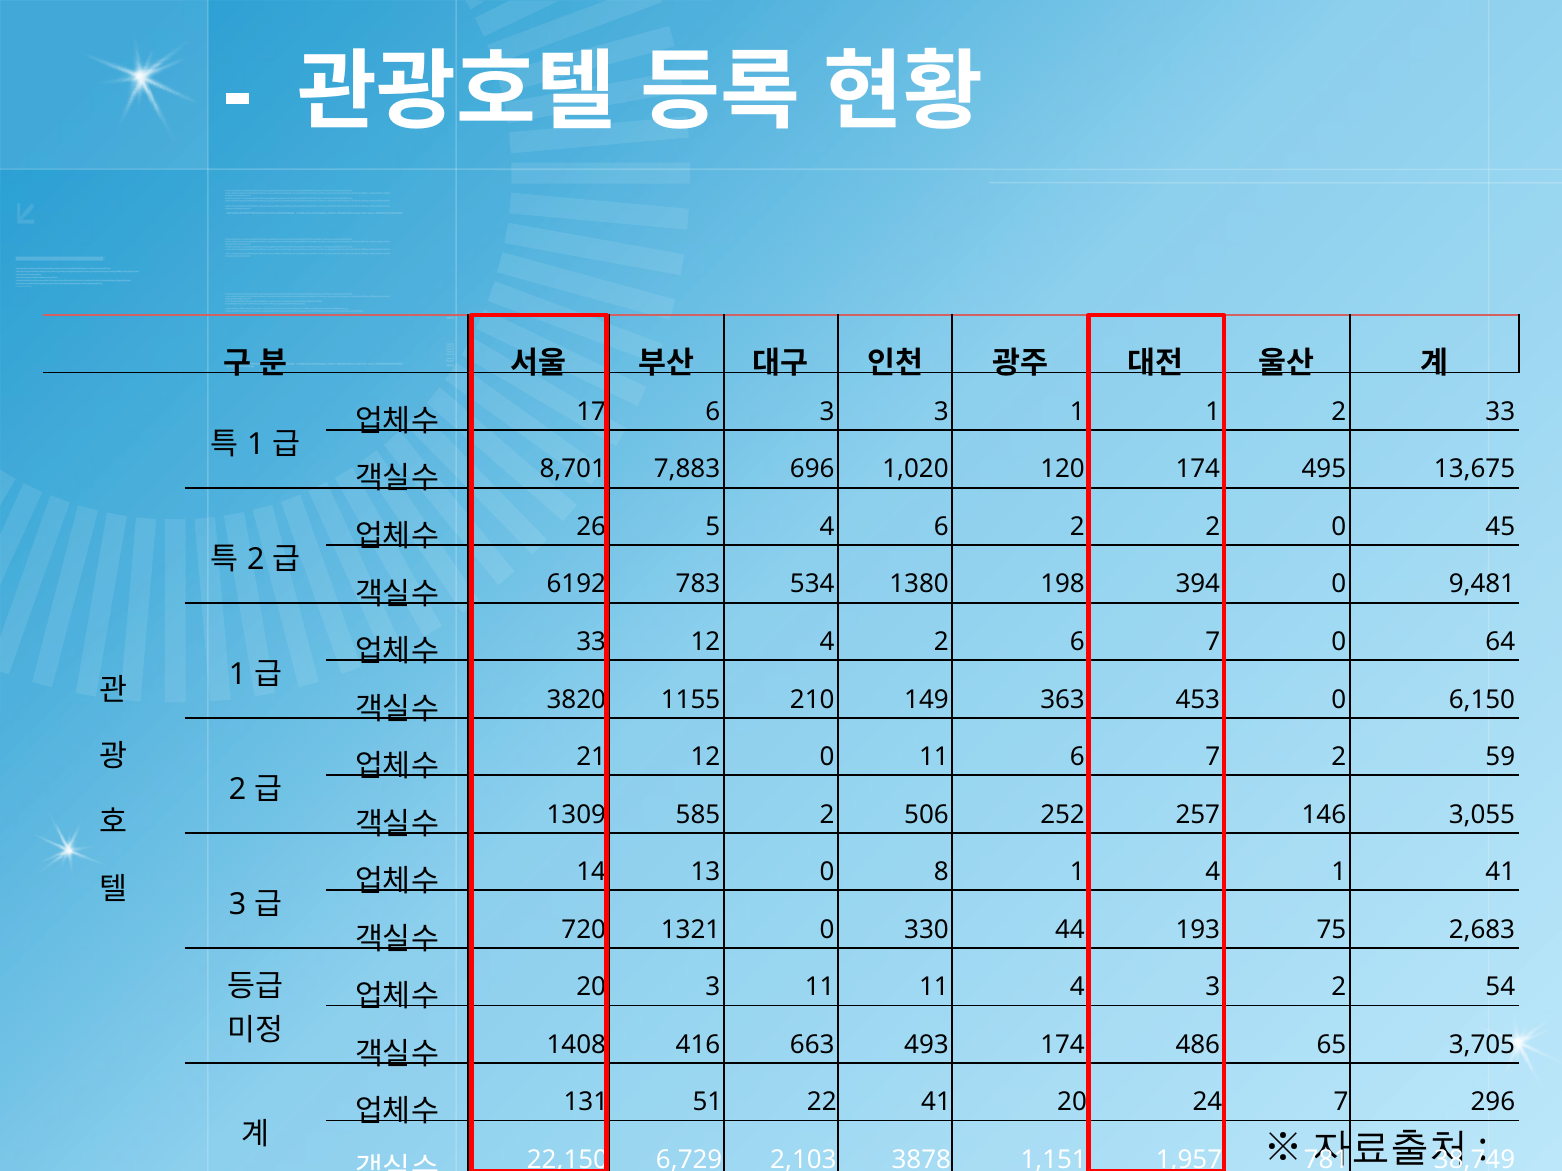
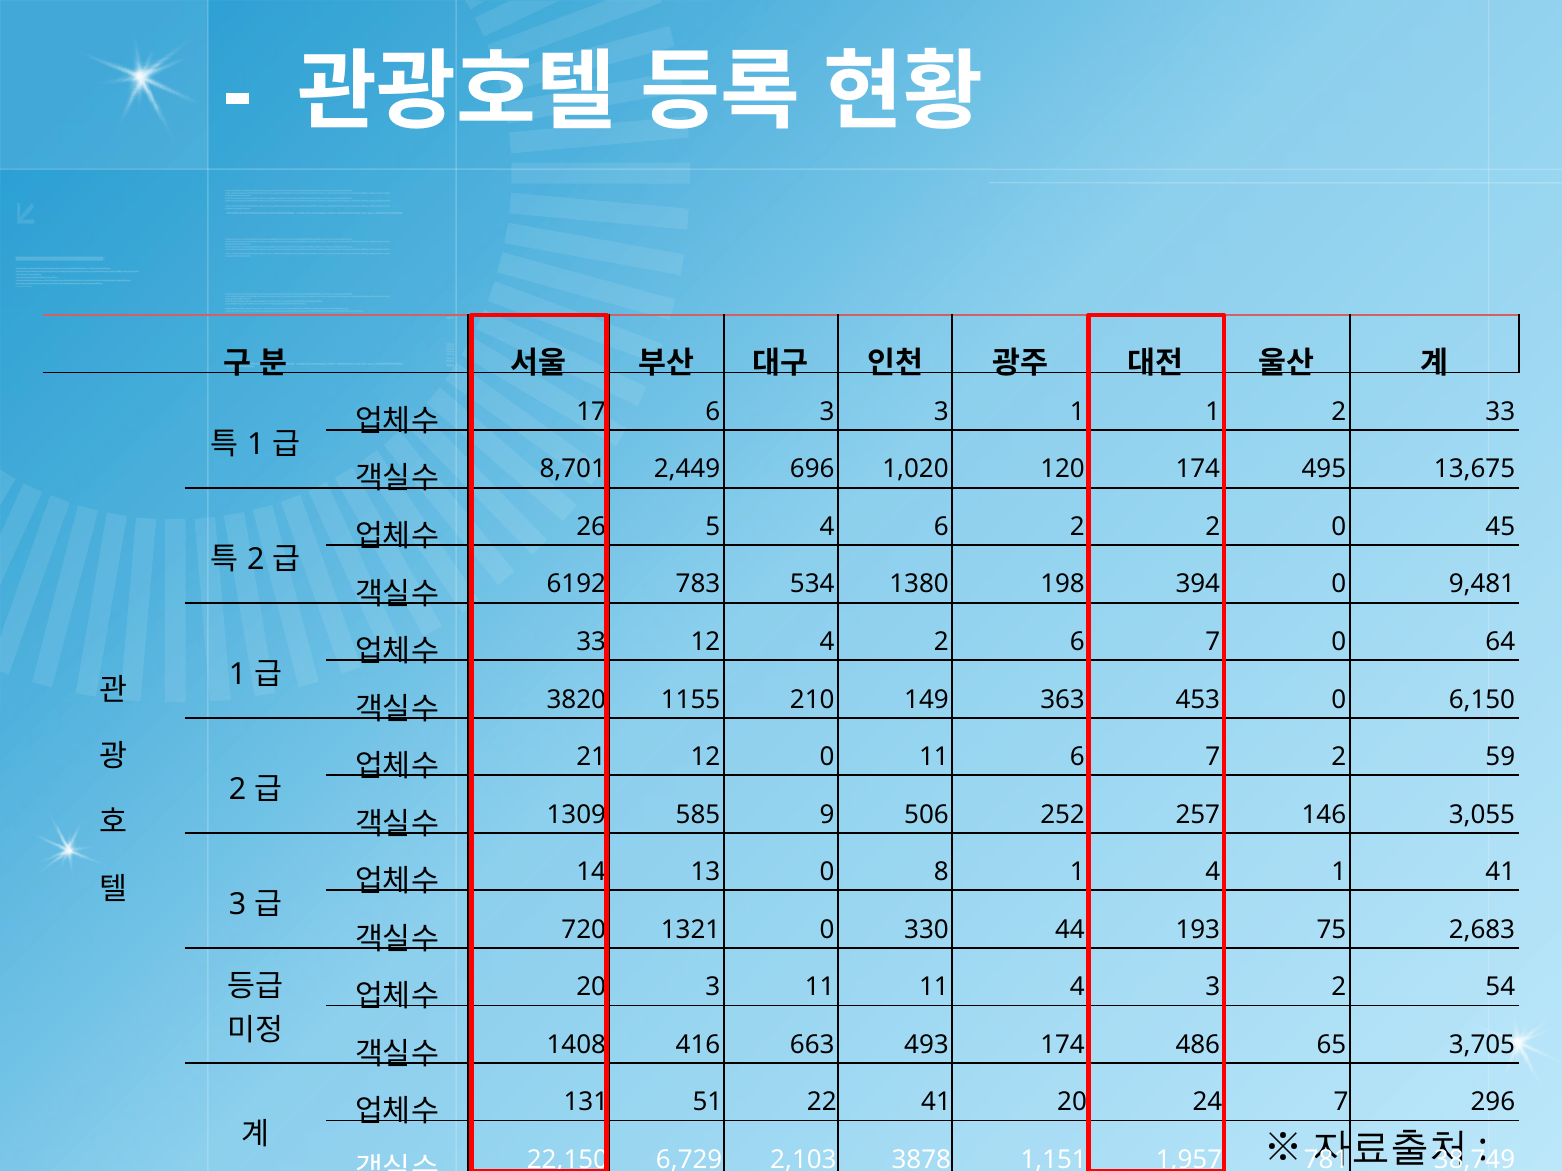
7,883: 7,883 -> 2,449 (687, 469)
585 2: 2 -> 9 (827, 815)
